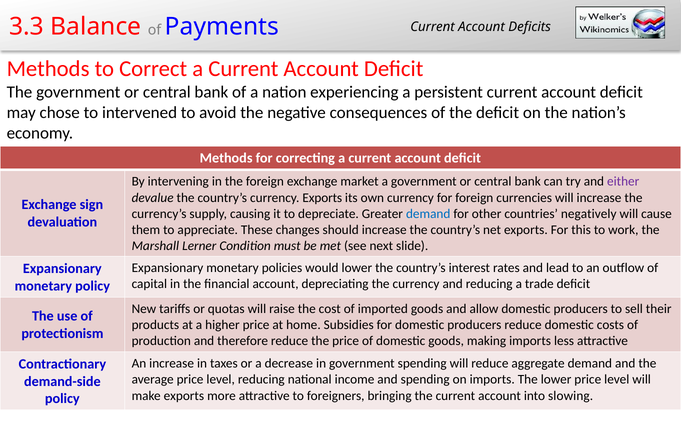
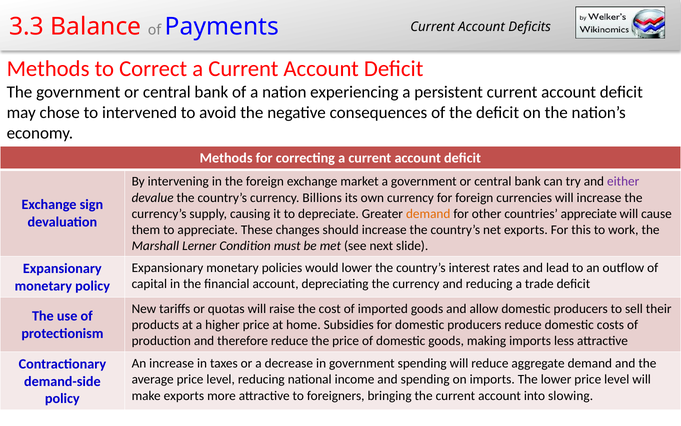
currency Exports: Exports -> Billions (322, 197)
demand colour: blue -> orange (428, 214)
countries negatively: negatively -> appreciate (589, 214)
